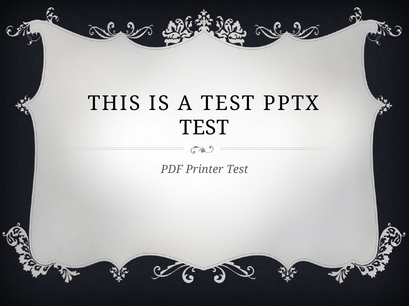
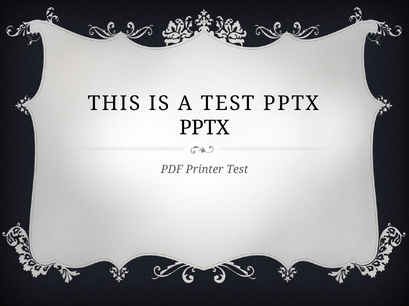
TEST: TEST -> PPTX (205, 128)
